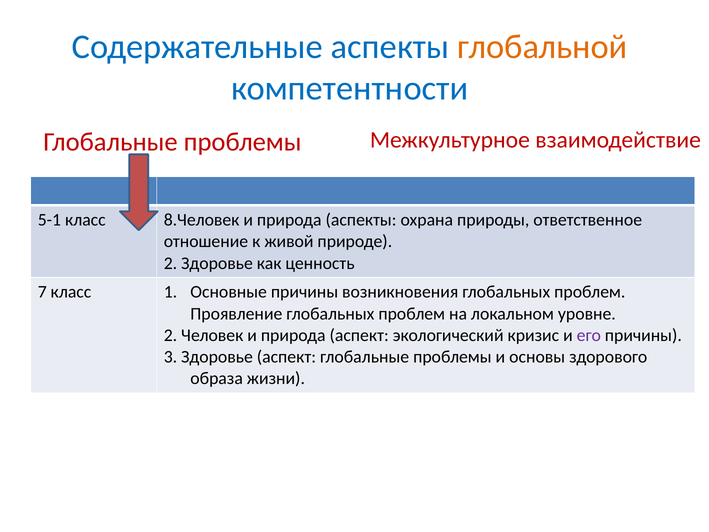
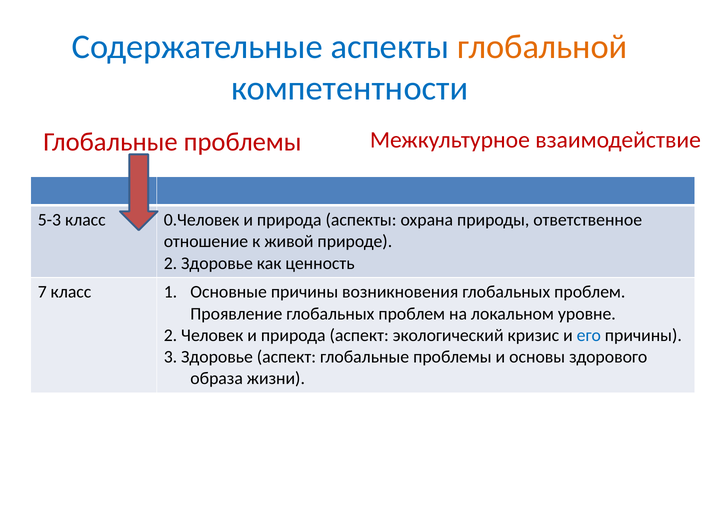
5-1: 5-1 -> 5-3 (49, 220)
8.Человек: 8.Человек -> 0.Человек (202, 220)
его colour: purple -> blue (589, 335)
